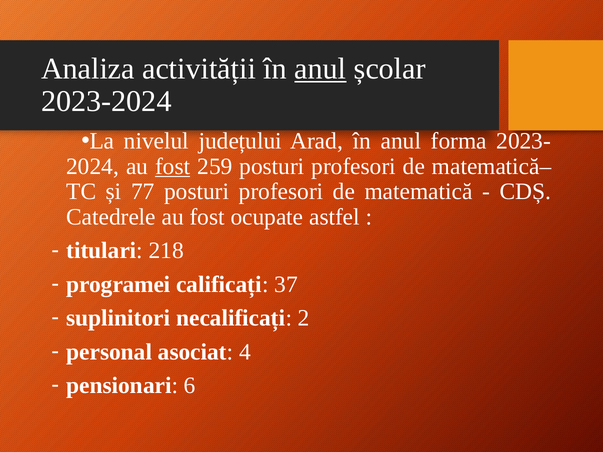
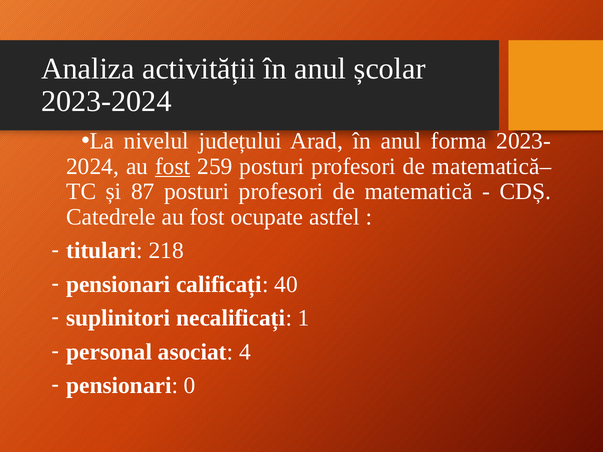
anul underline: present -> none (320, 69)
77: 77 -> 87 (143, 192)
programei: programei -> pensionari (118, 285)
37: 37 -> 40 (286, 285)
2: 2 -> 1 (304, 318)
6: 6 -> 0 (190, 386)
